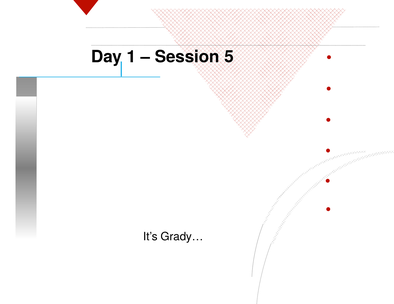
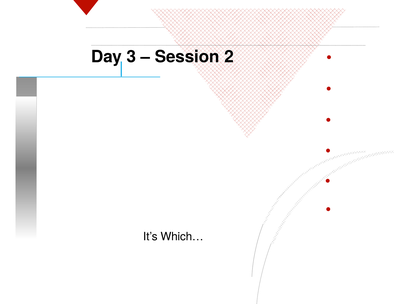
1: 1 -> 3 (131, 57)
5: 5 -> 2 (229, 57)
Grady…: Grady… -> Which… (182, 236)
